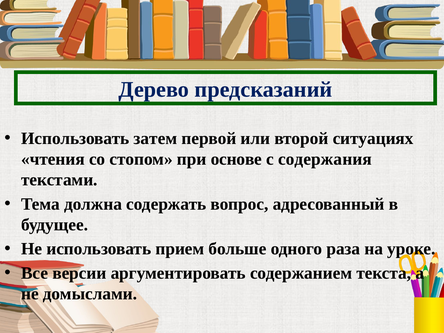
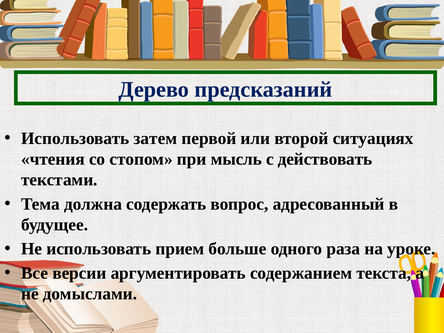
основе: основе -> мысль (236, 159)
содержания: содержания -> действовать (325, 159)
